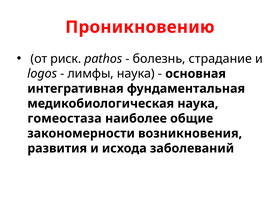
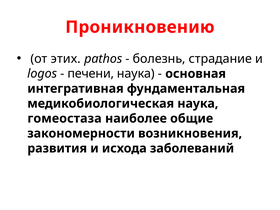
риск: риск -> этих (66, 59)
лимфы: лимфы -> печени (91, 74)
